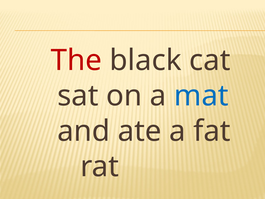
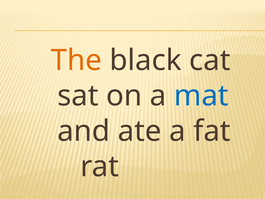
The colour: red -> orange (76, 60)
